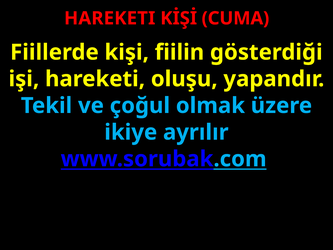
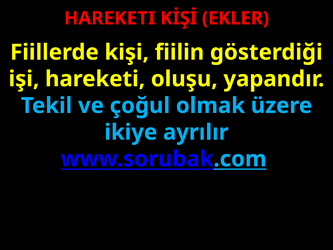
CUMA: CUMA -> EKLER (235, 18)
